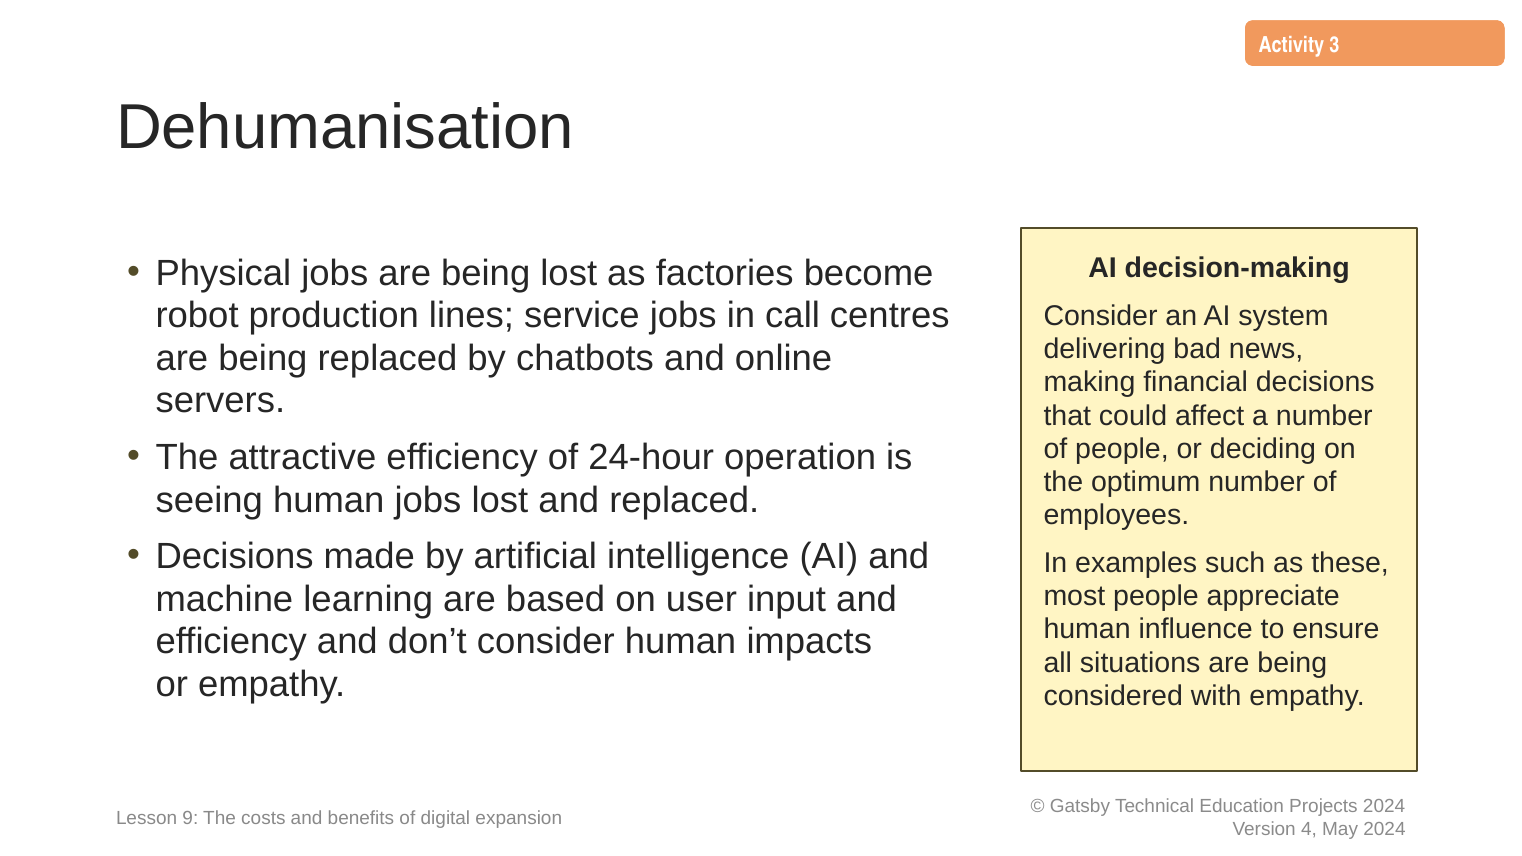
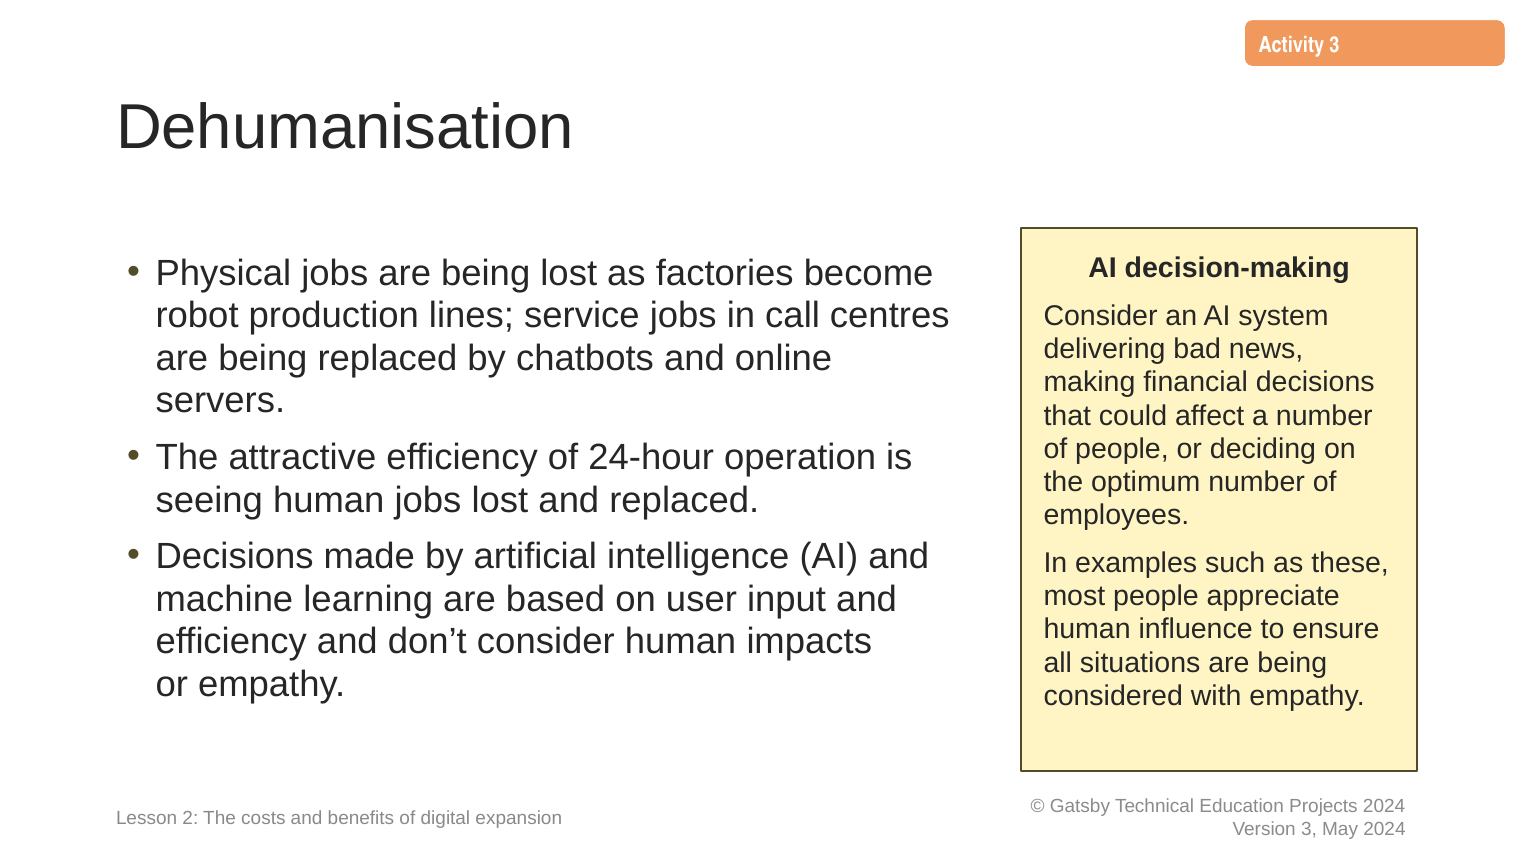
9: 9 -> 2 (190, 818)
4: 4 -> 3 (1309, 829)
